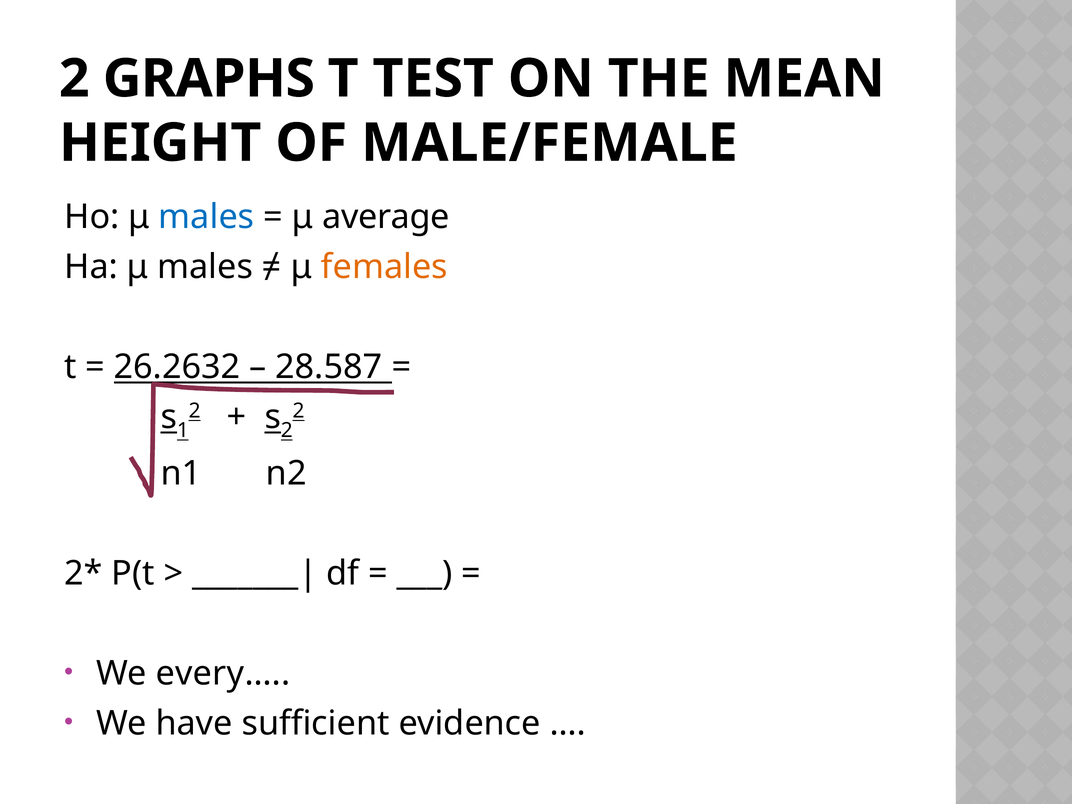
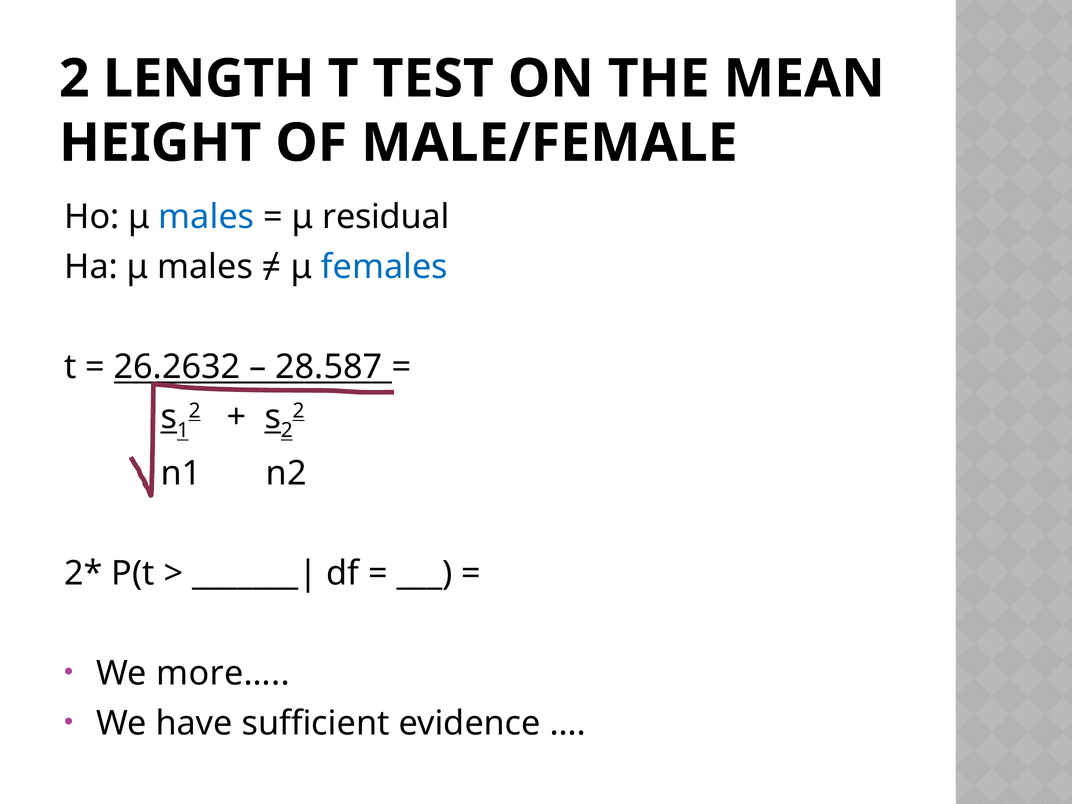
GRAPHS: GRAPHS -> LENGTH (209, 79)
average: average -> residual (386, 217)
females colour: orange -> blue (384, 267)
every…: every… -> more… (223, 673)
